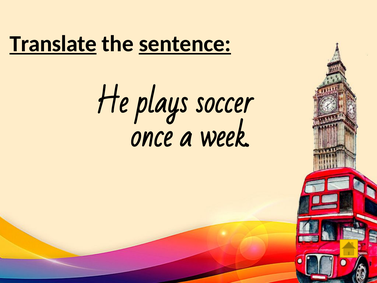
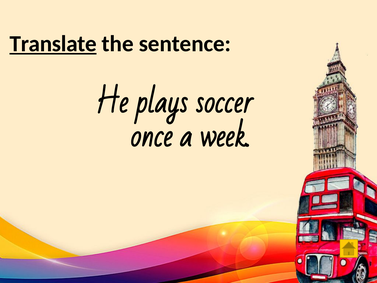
sentence underline: present -> none (185, 44)
